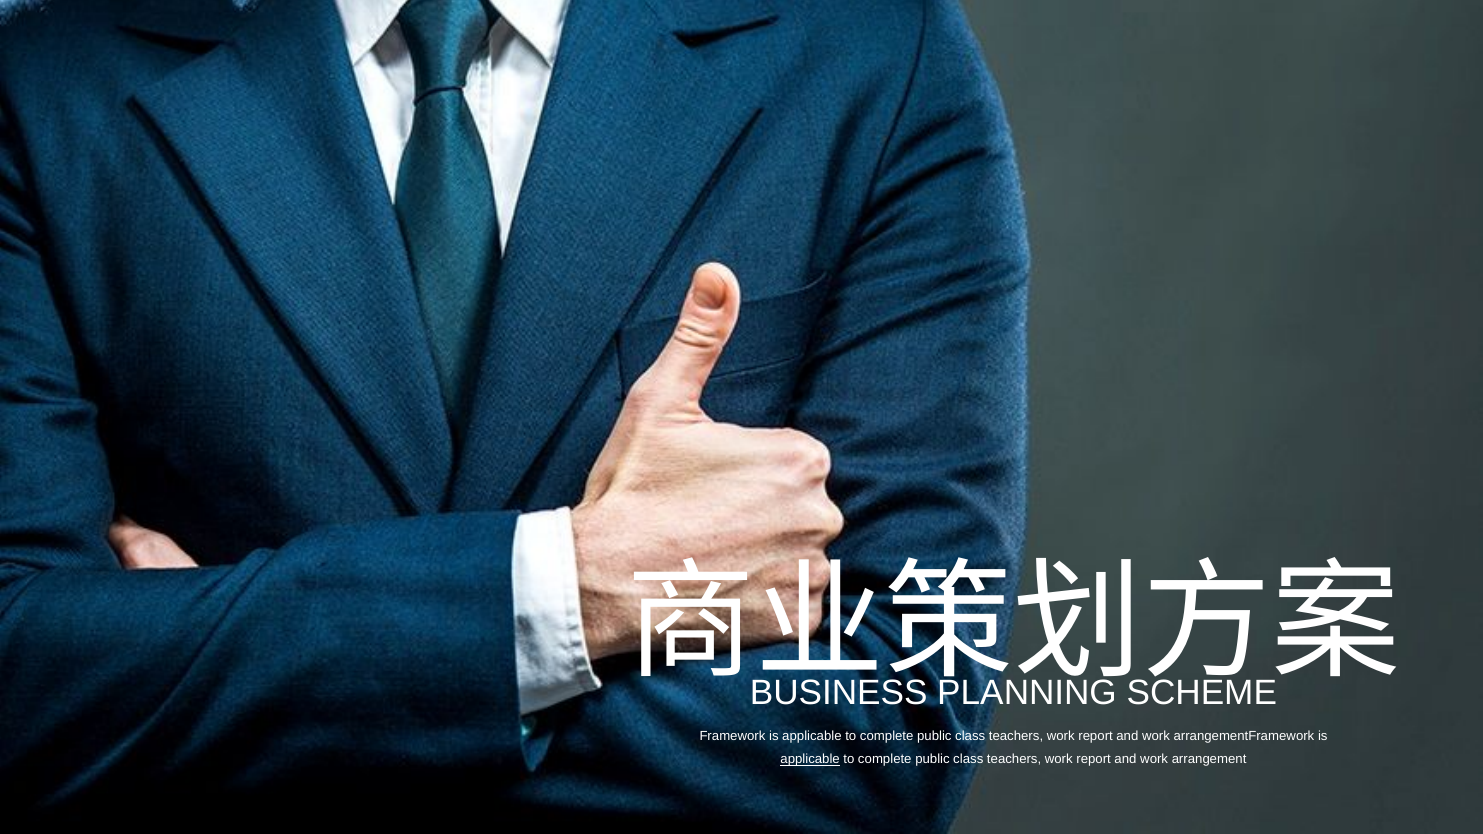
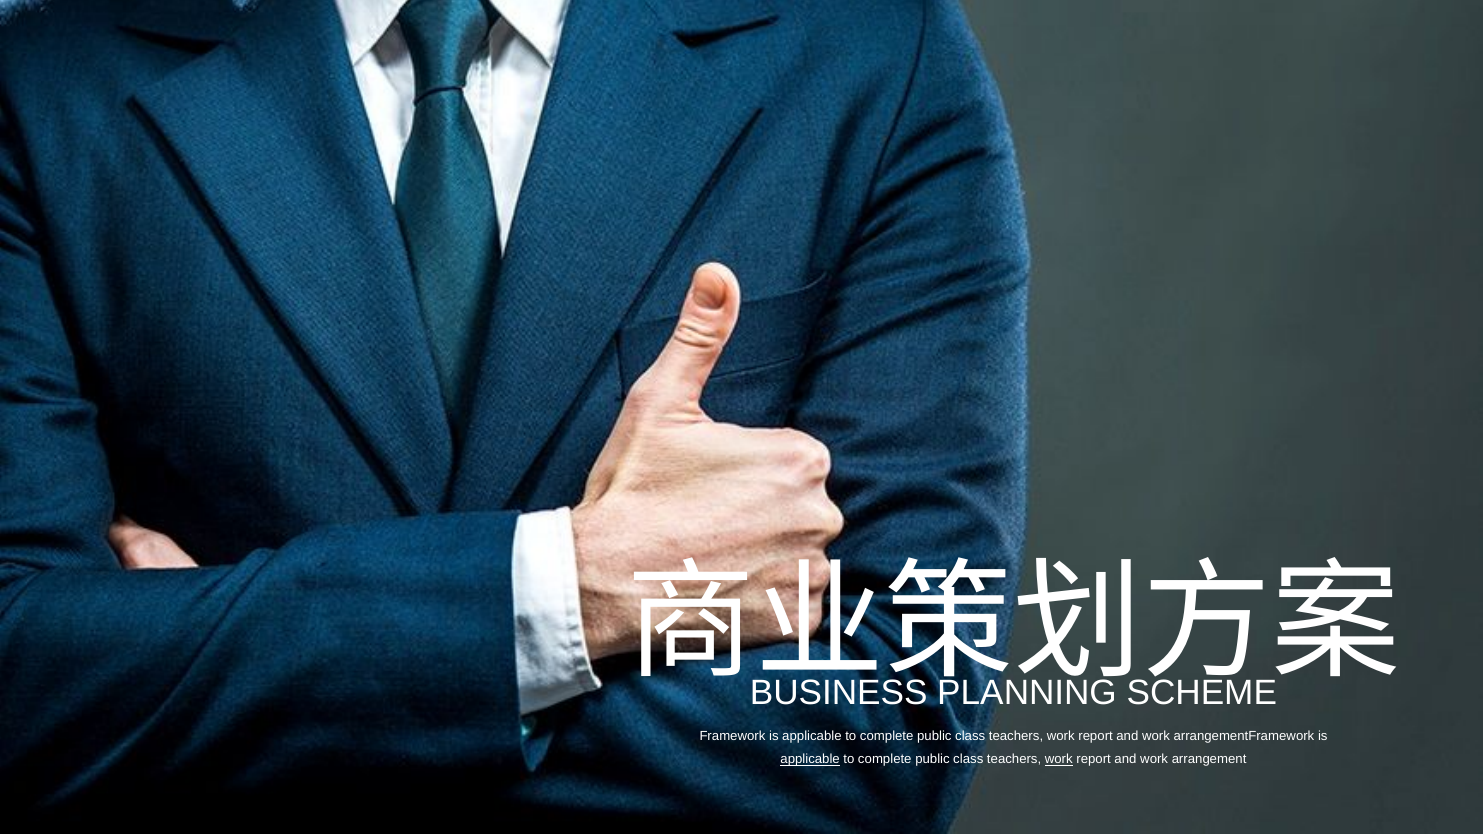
work underline: none -> present (1059, 760)
